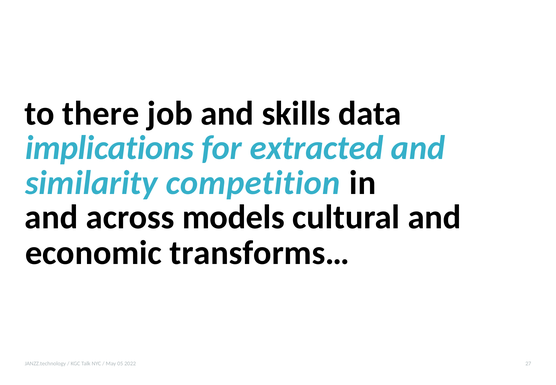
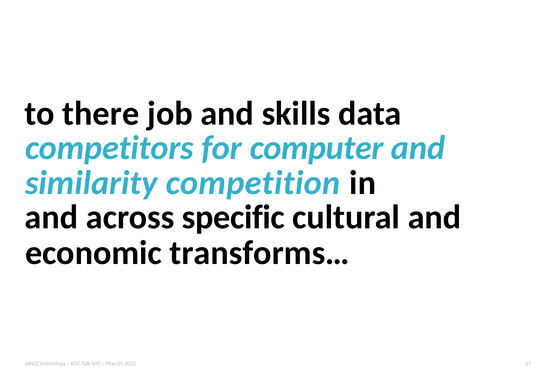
implications: implications -> competitors (109, 148)
extracted: extracted -> computer (317, 148)
models: models -> specific (233, 217)
